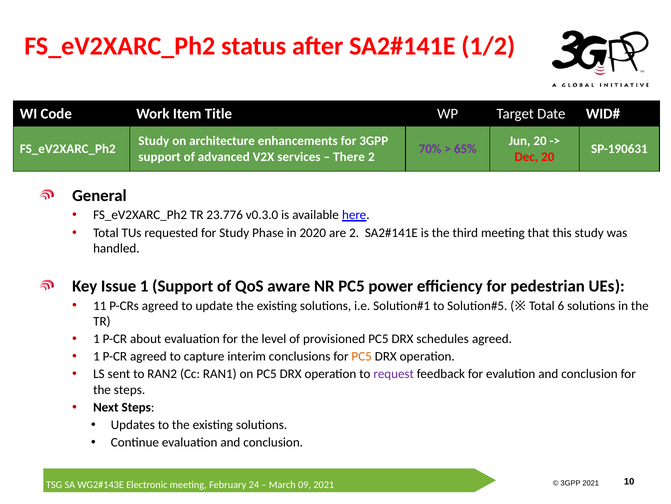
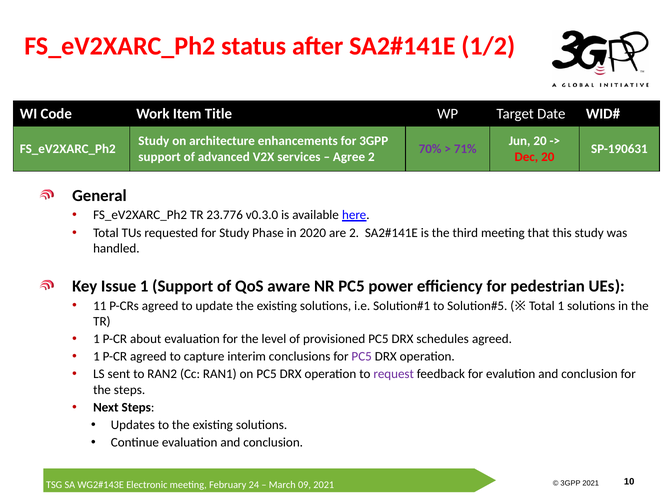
65%: 65% -> 71% (465, 149)
There: There -> Agree (349, 157)
Total 6: 6 -> 1 (561, 305)
PC5 colour: orange -> purple (362, 356)
